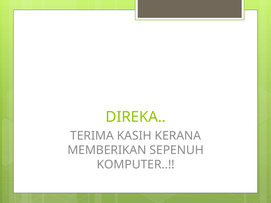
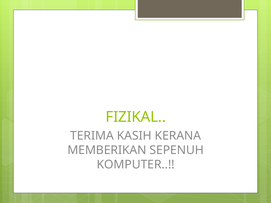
DIREKA: DIREKA -> FIZIKAL (136, 117)
